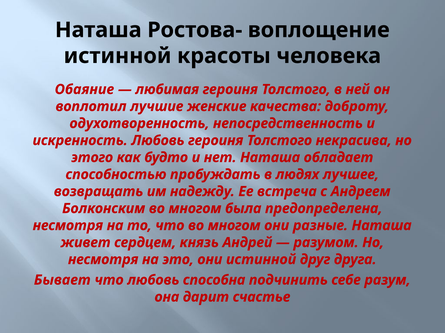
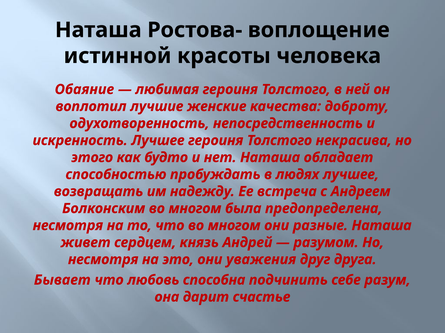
искренность Любовь: Любовь -> Лучшее (158, 141)
они истинной: истинной -> уважения (261, 260)
